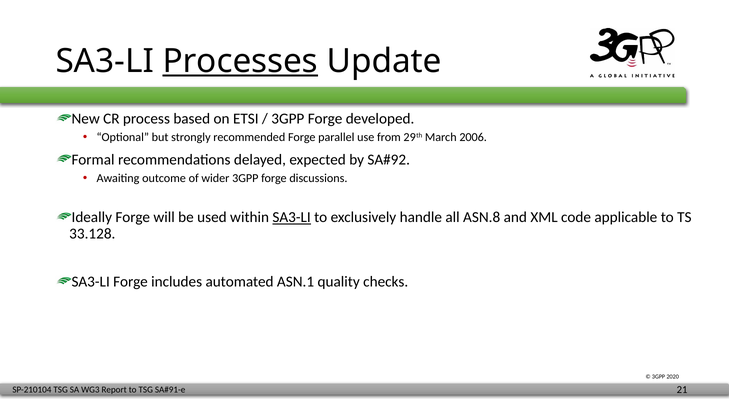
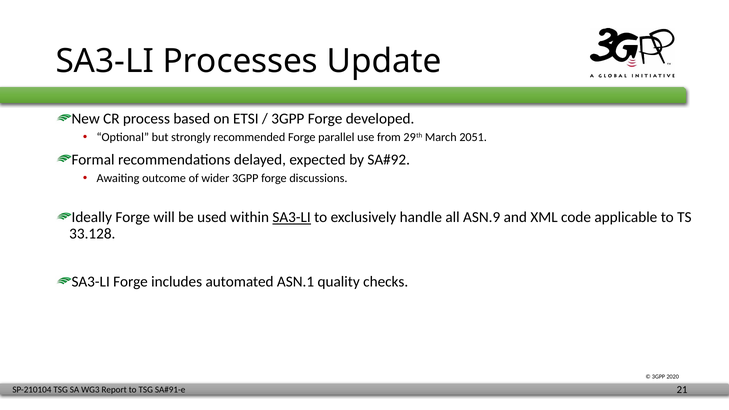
Processes underline: present -> none (240, 61)
2006: 2006 -> 2051 (473, 137)
ASN.8: ASN.8 -> ASN.9 (482, 217)
